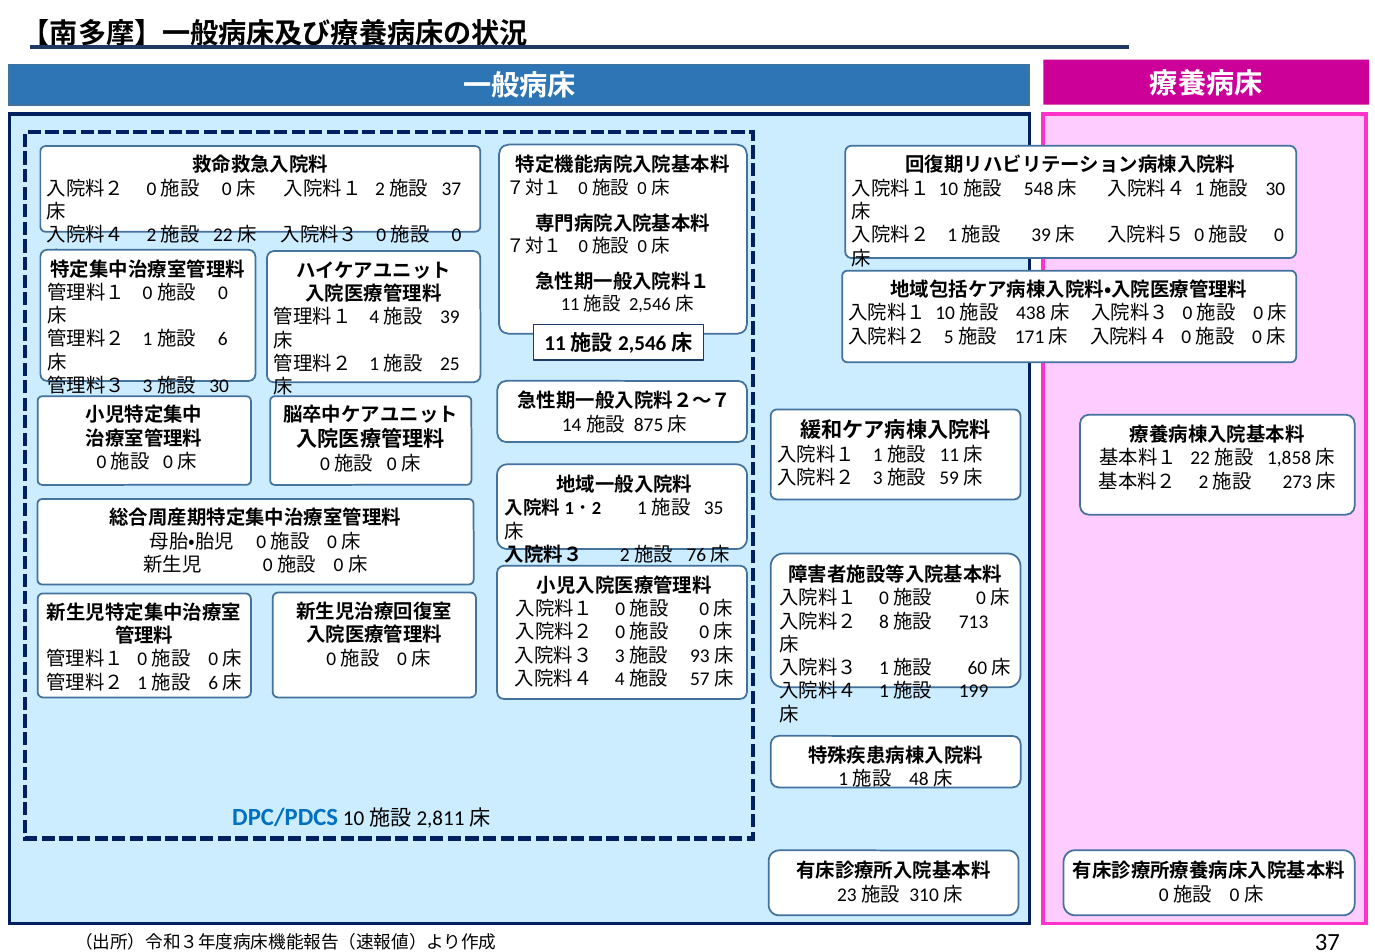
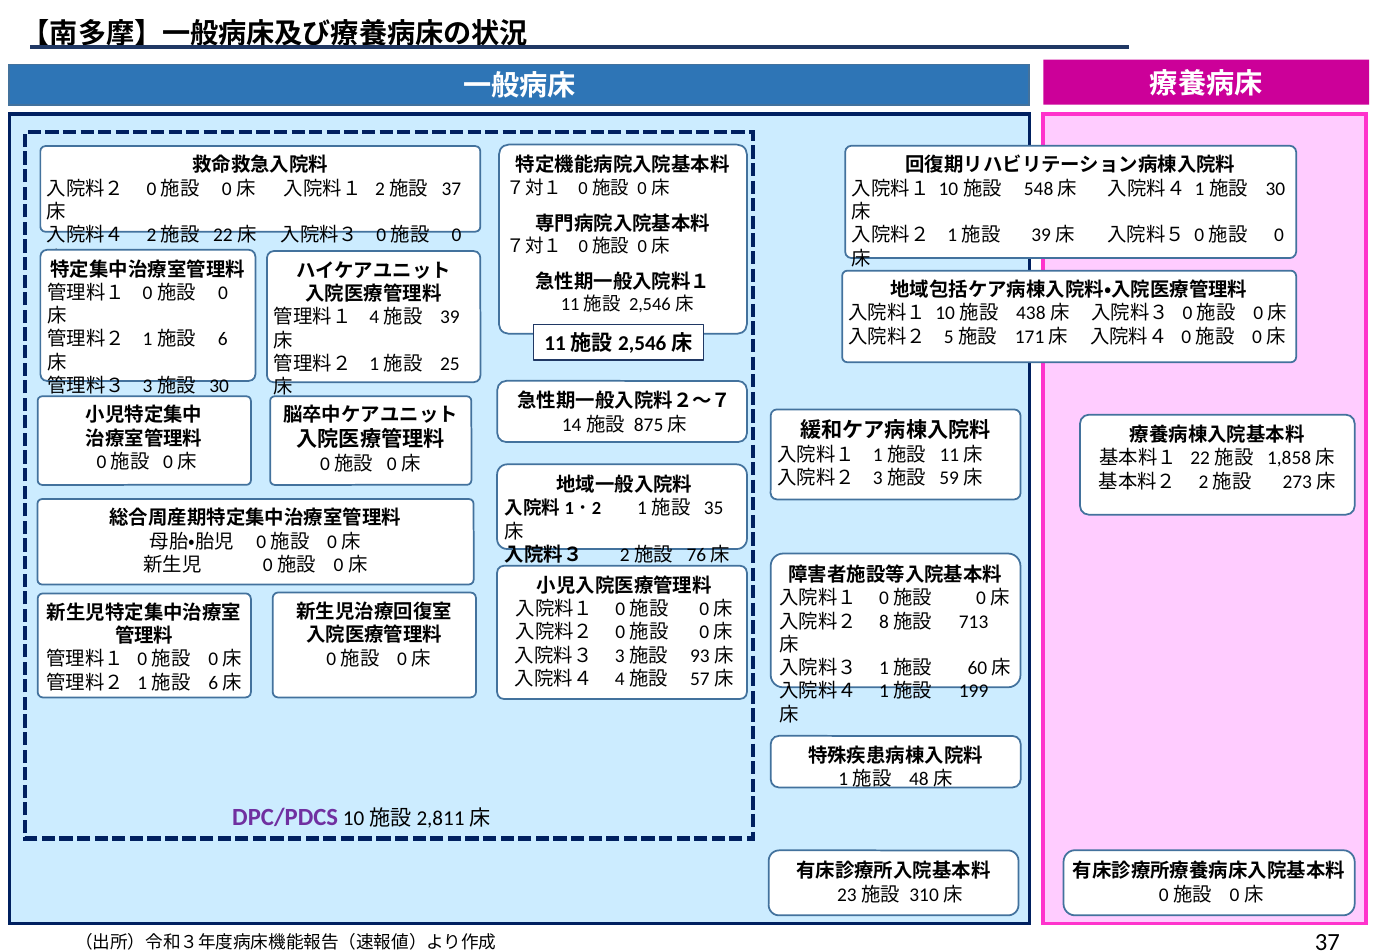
DPC/PDCS colour: blue -> purple (285, 818)
